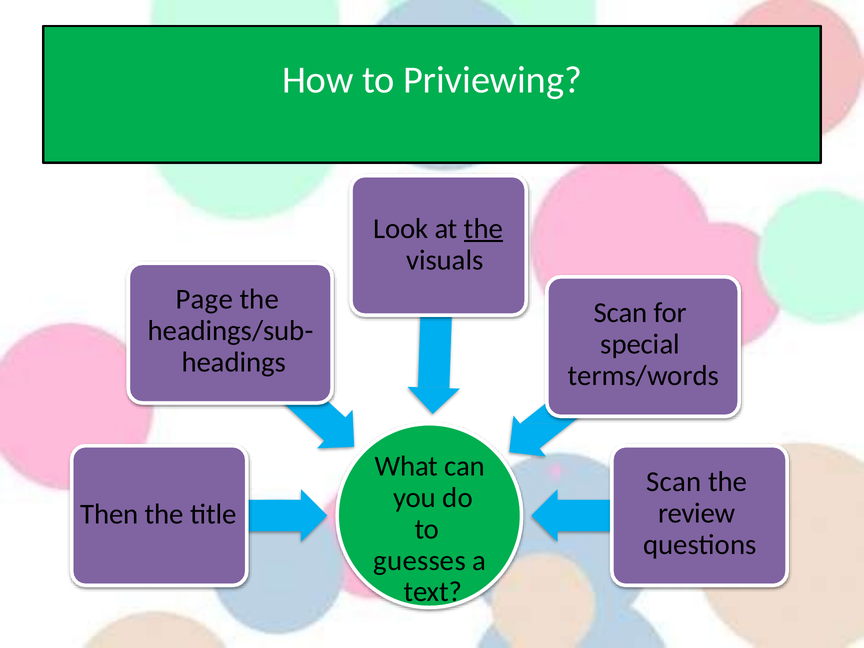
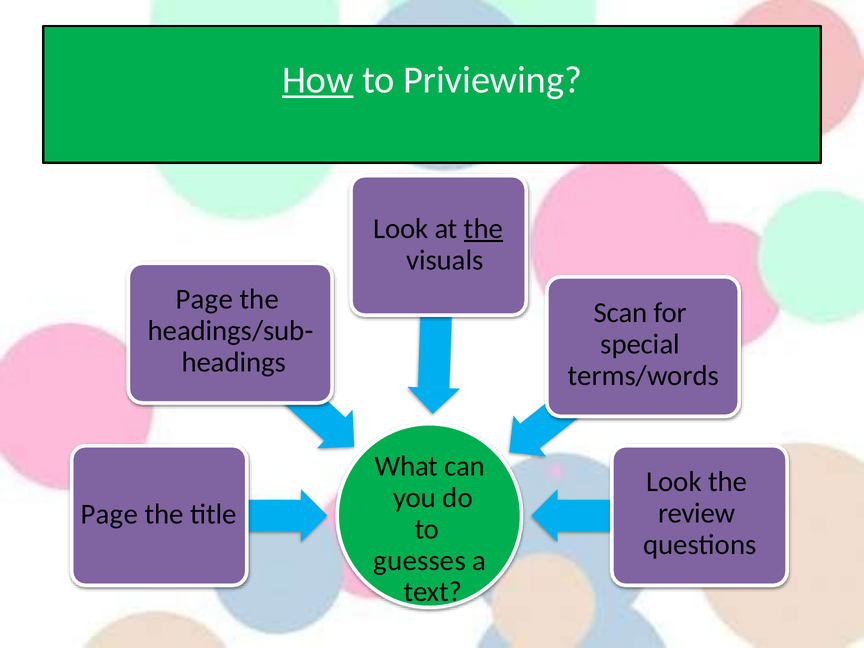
How underline: none -> present (318, 80)
Scan: Scan -> Look (674, 482)
Then: Then -> Page (109, 514)
